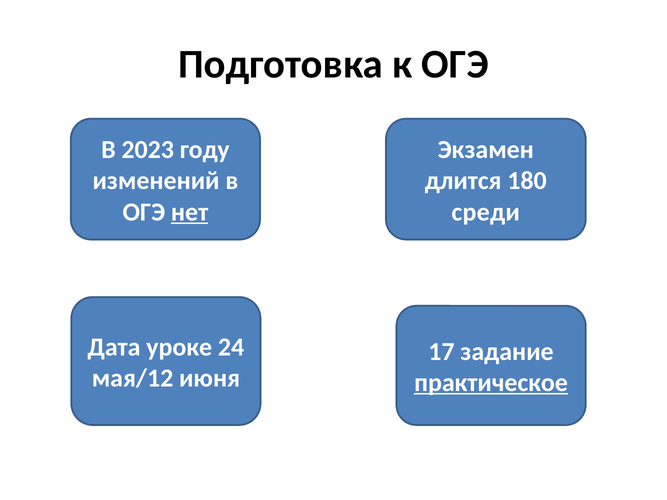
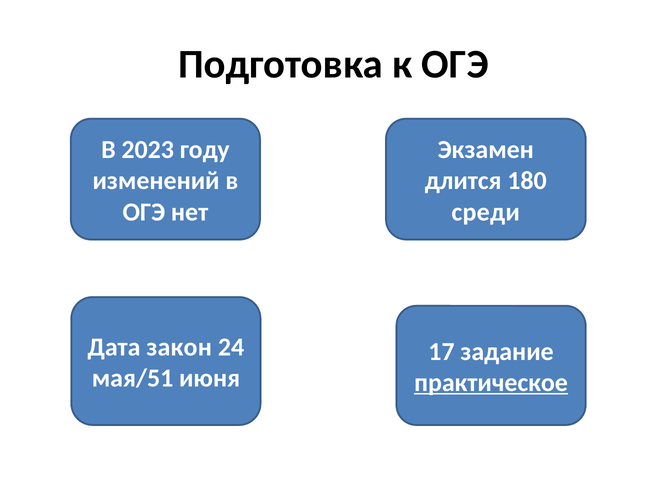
нет underline: present -> none (190, 212)
уроке: уроке -> закон (179, 347)
мая/12: мая/12 -> мая/51 (133, 379)
